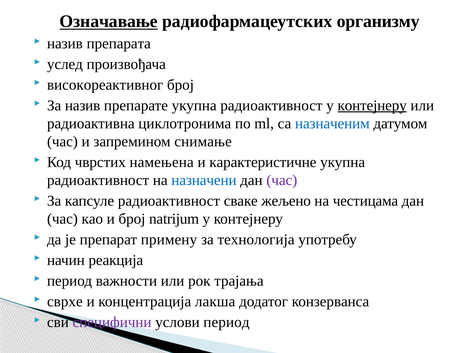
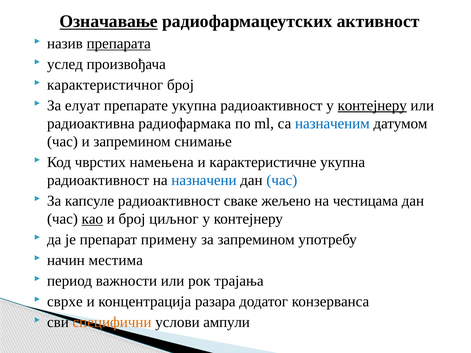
организму: организму -> активност (378, 22)
препарата underline: none -> present (119, 44)
високореактивног: високореактивног -> карактеристичног (105, 85)
За назив: назив -> елуат (83, 106)
циклотронима: циклотронима -> радиофармака (185, 124)
час colour: purple -> blue (282, 180)
као underline: none -> present (92, 219)
natrijum: natrijum -> циљног (174, 219)
за технологија: технологија -> запремином (256, 240)
реакција: реакција -> местима (116, 260)
лакша: лакша -> разара (215, 302)
специфични colour: purple -> orange (112, 322)
услови период: период -> ампули (227, 322)
